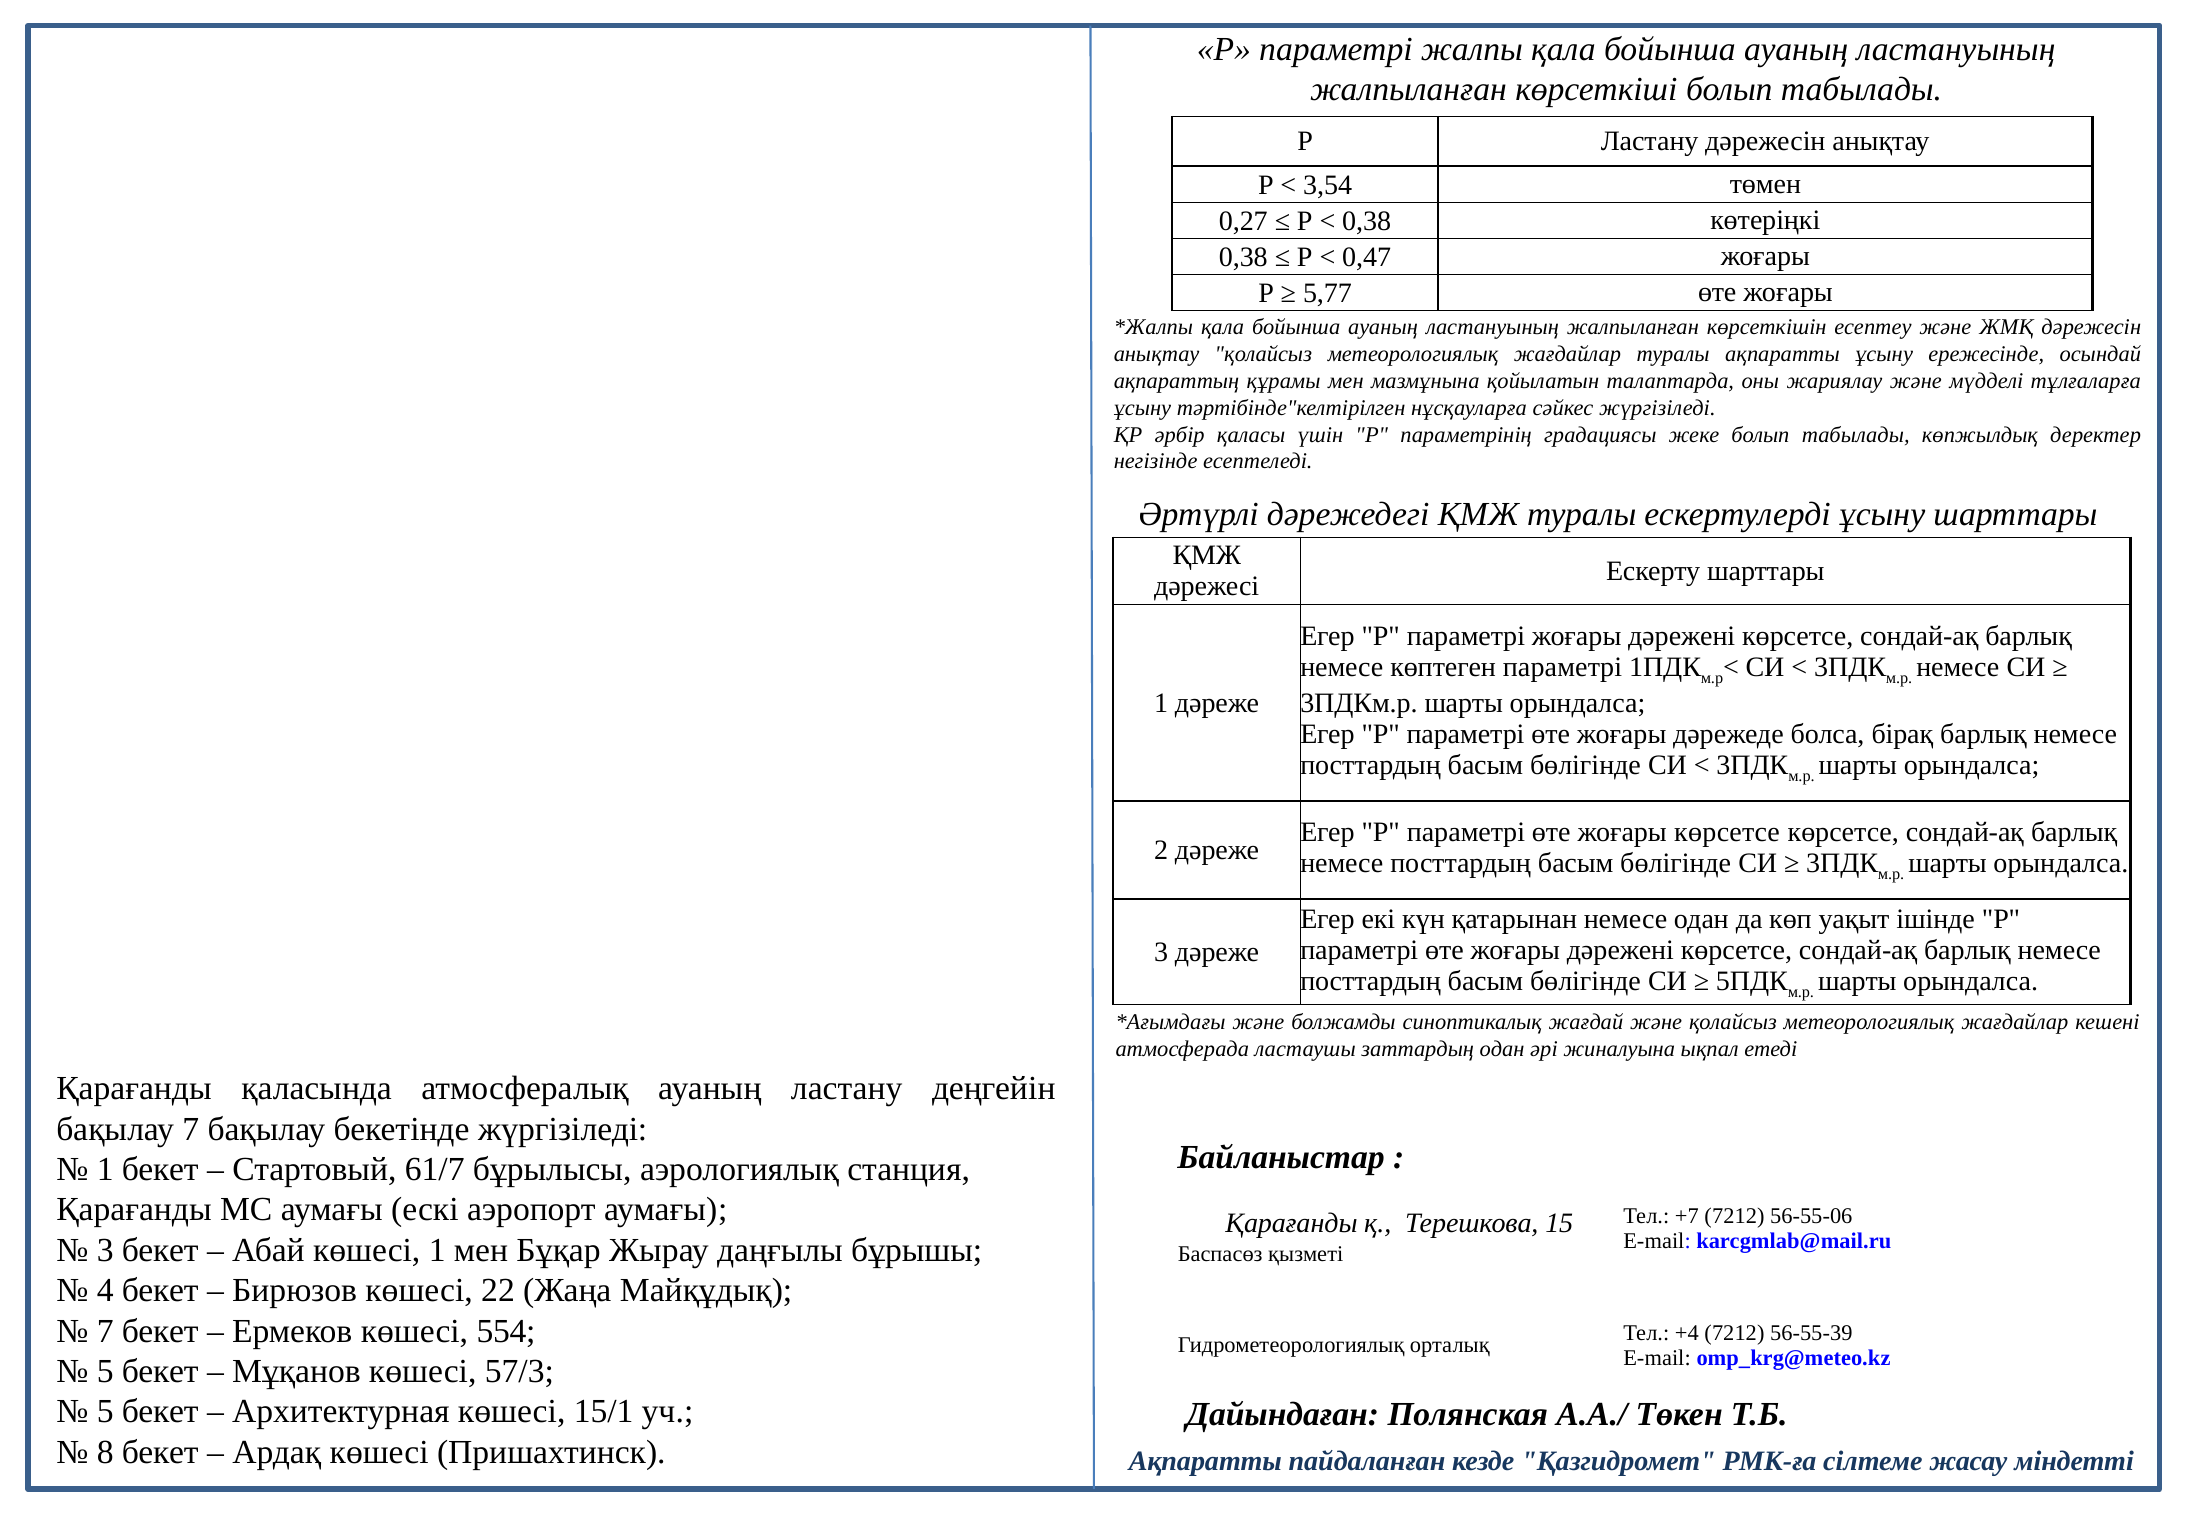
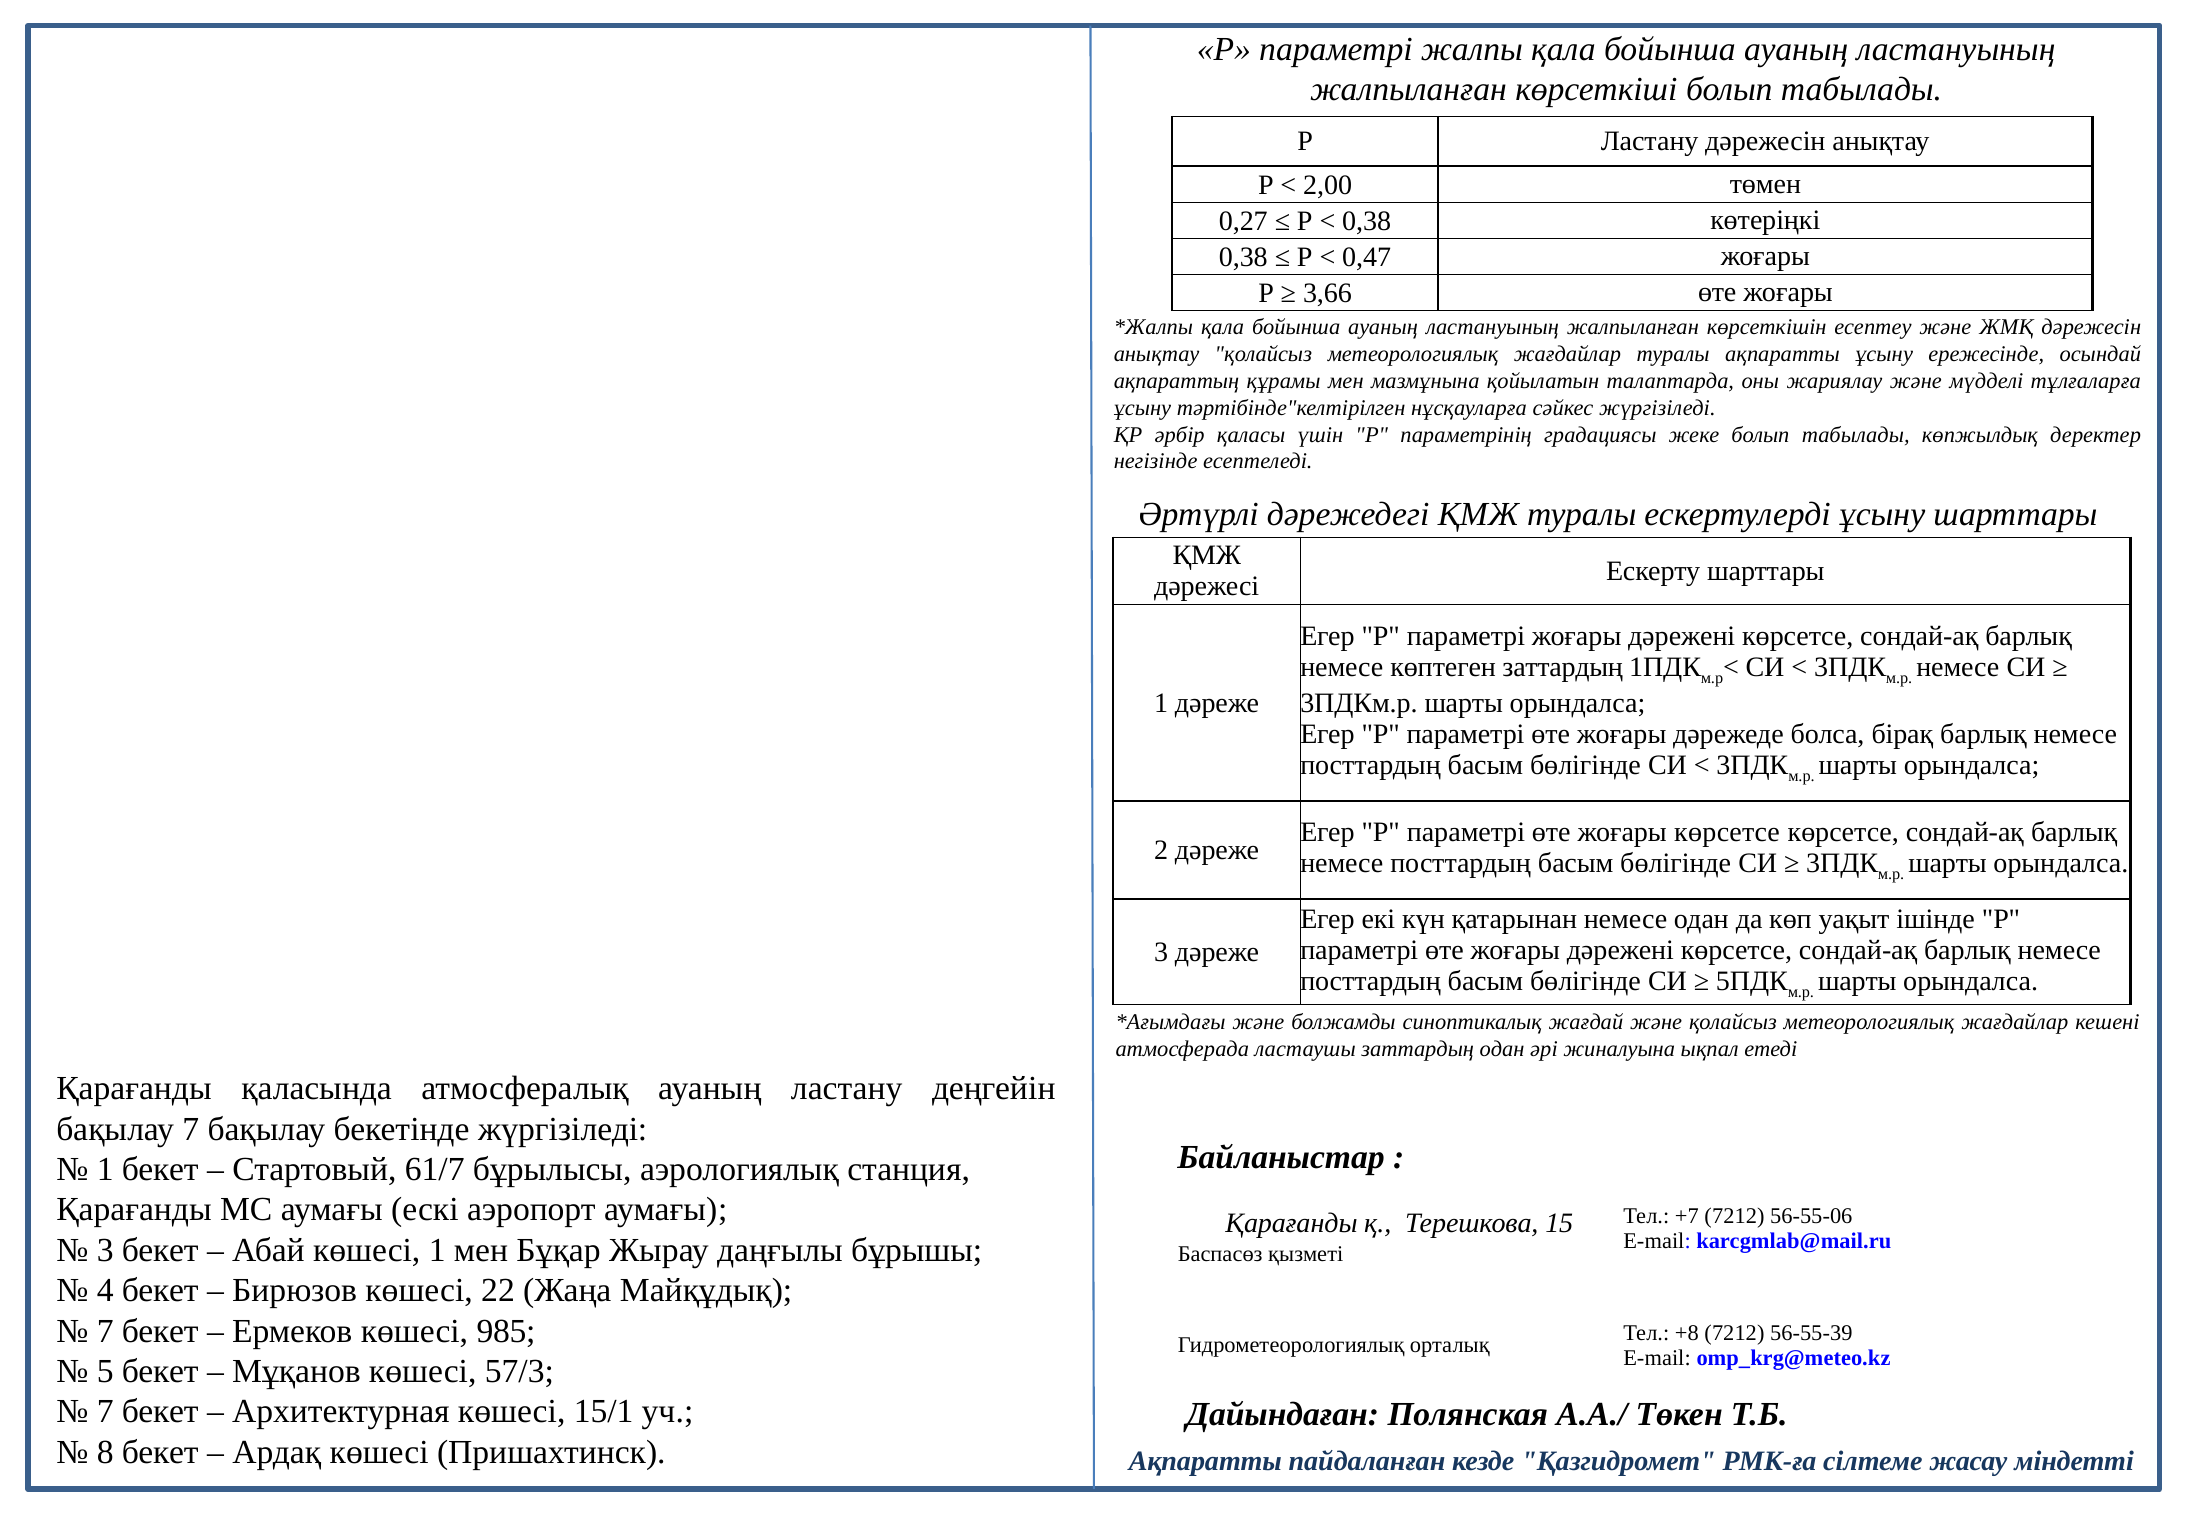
3,54: 3,54 -> 2,00 (1328, 185)
5,77: 5,77 -> 3,66 (1327, 294)
көптеген параметрі: параметрі -> заттардың (1563, 667)
554: 554 -> 985 (506, 1331)
+4: +4 -> +8 (1687, 1333)
5: 5 -> 7 (105, 1412)
